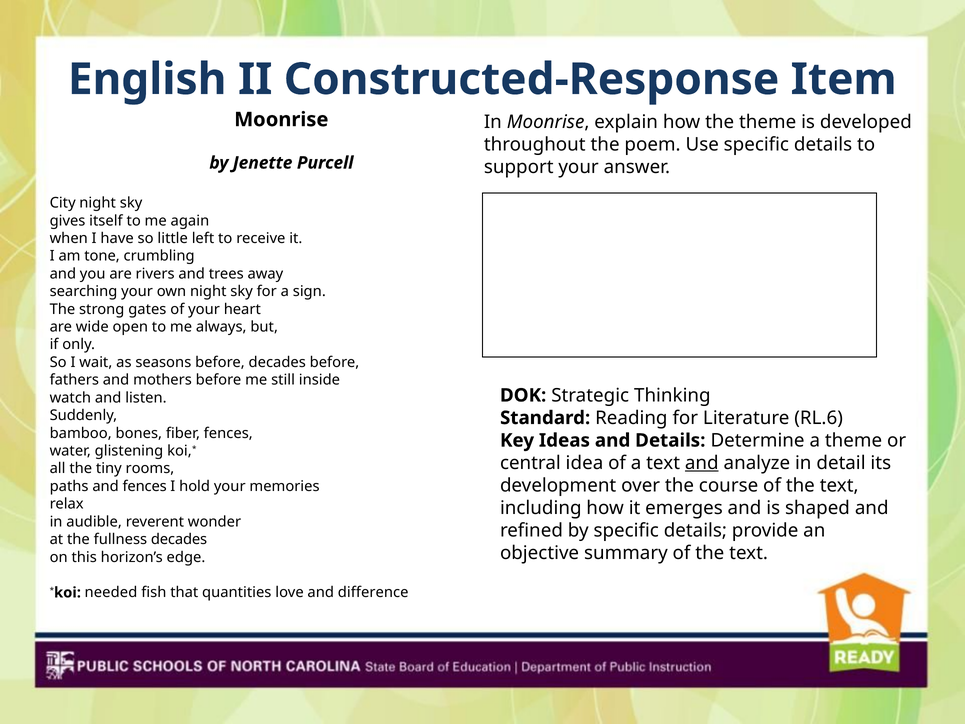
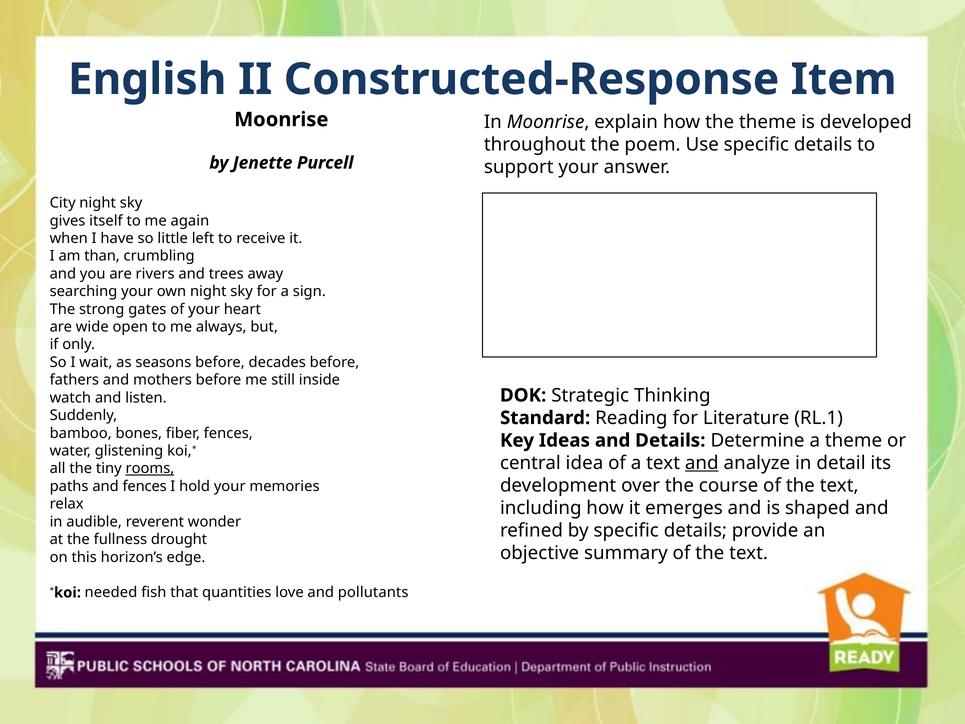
tone: tone -> than (102, 256)
RL.6: RL.6 -> RL.1 (819, 418)
rooms underline: none -> present (150, 468)
fullness decades: decades -> drought (179, 539)
difference: difference -> pollutants (373, 592)
